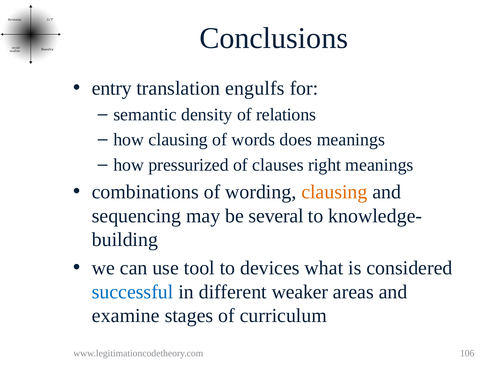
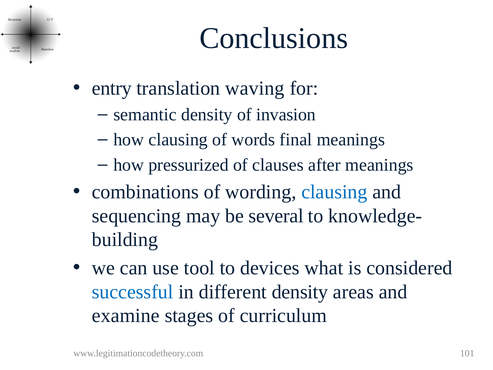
engulfs: engulfs -> waving (255, 88)
relations: relations -> invasion (286, 114)
does: does -> final (296, 140)
right: right -> after (325, 165)
clausing colour: orange -> blue (334, 192)
different weaker: weaker -> density (300, 292)
106: 106 -> 101 (467, 353)
